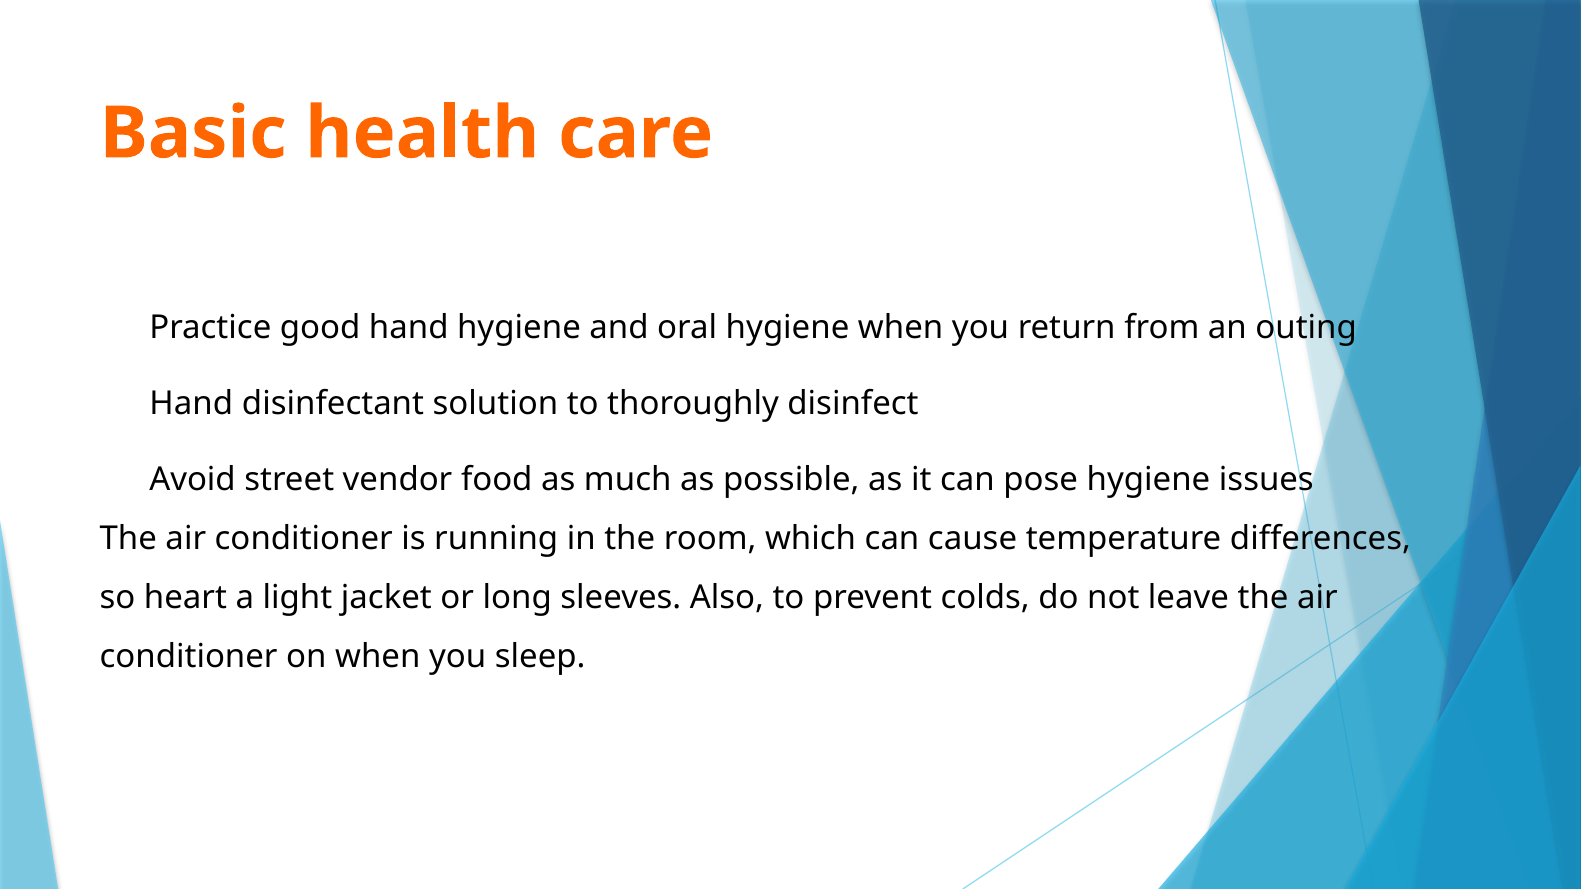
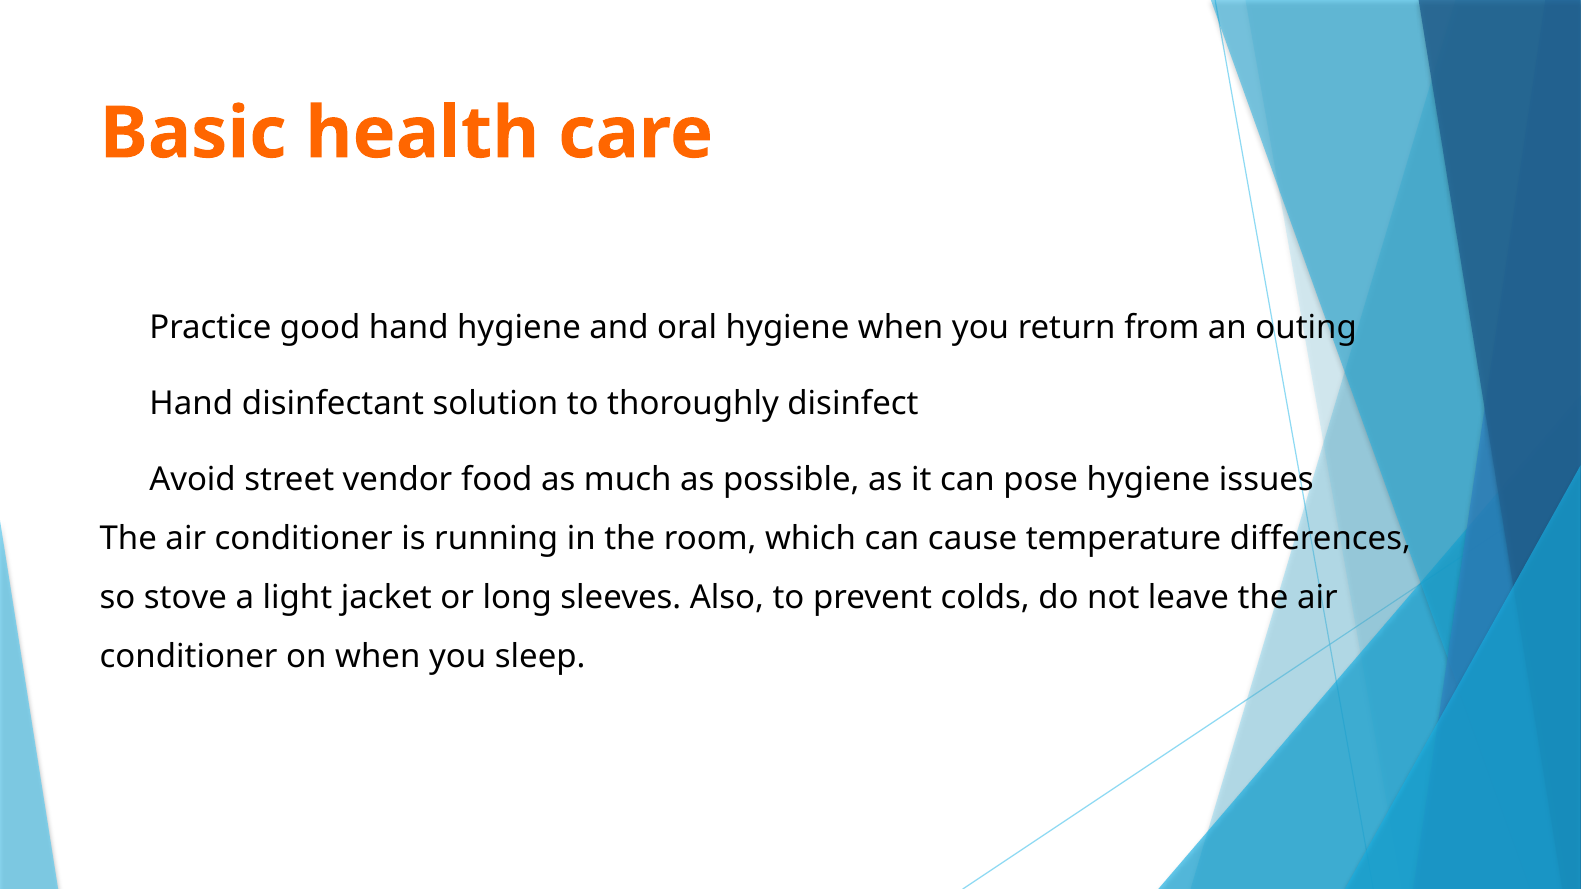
heart: heart -> stove (185, 598)
